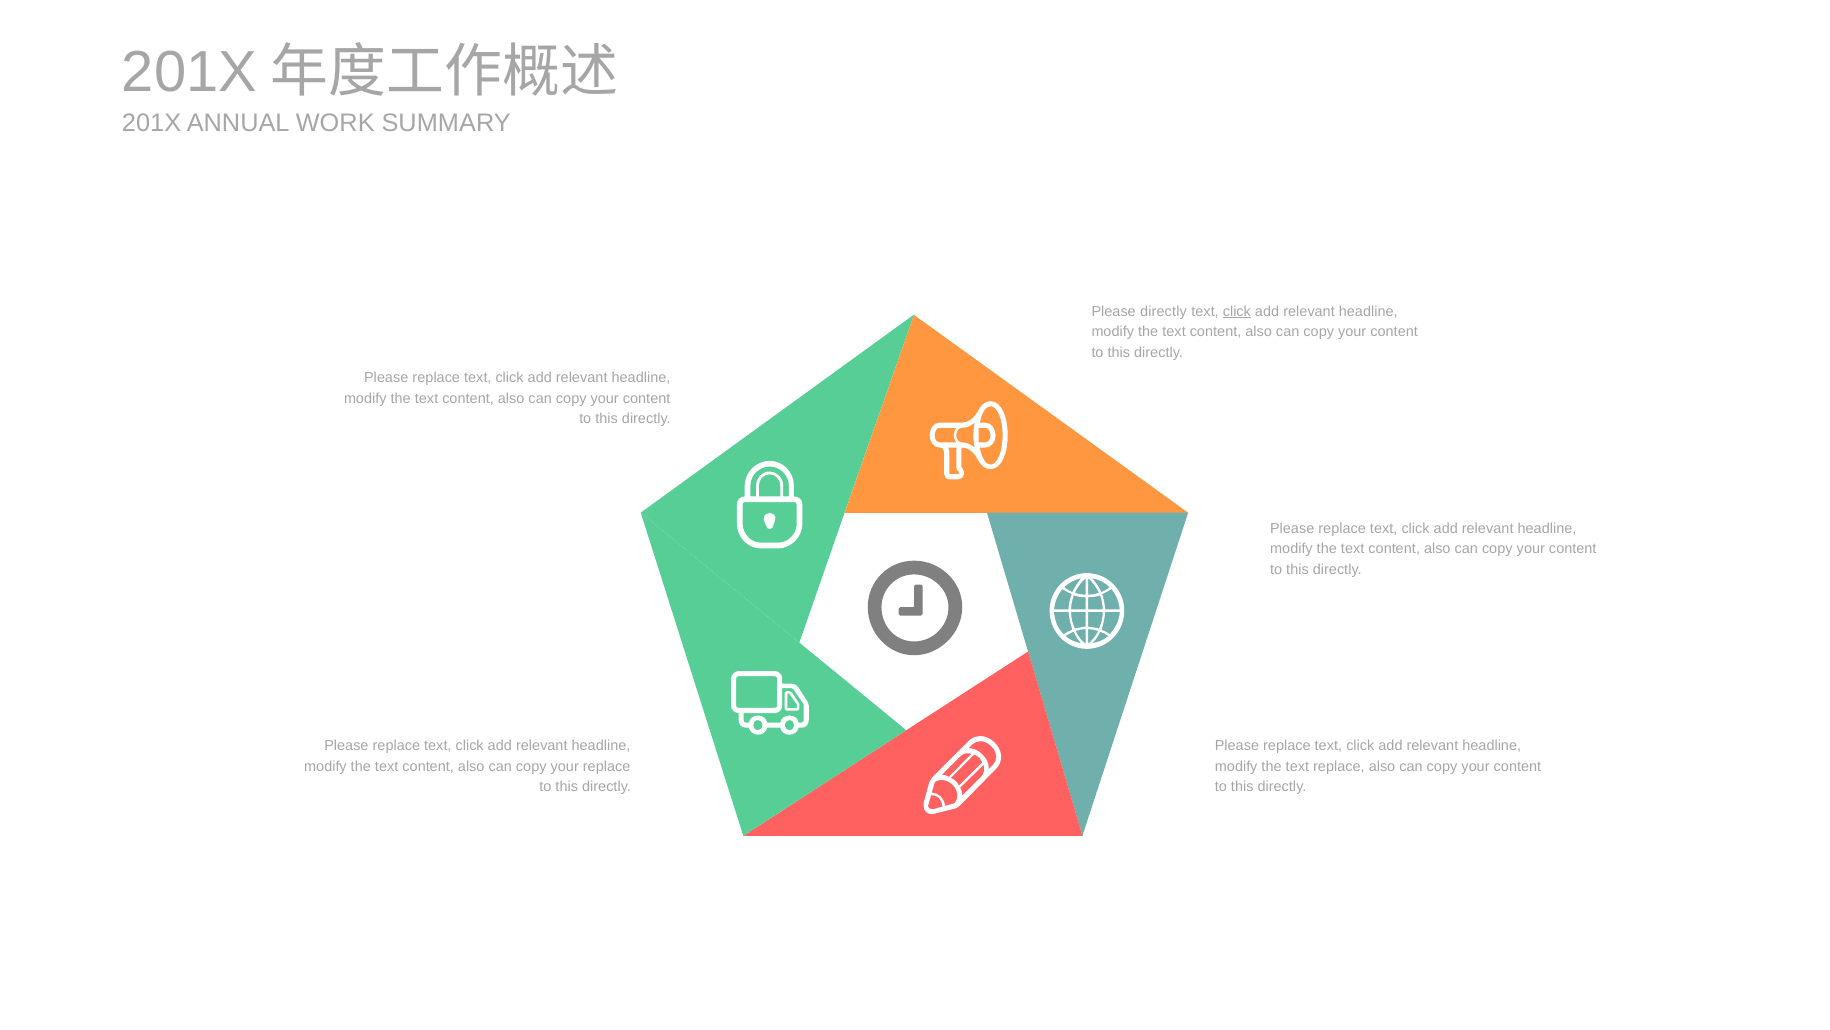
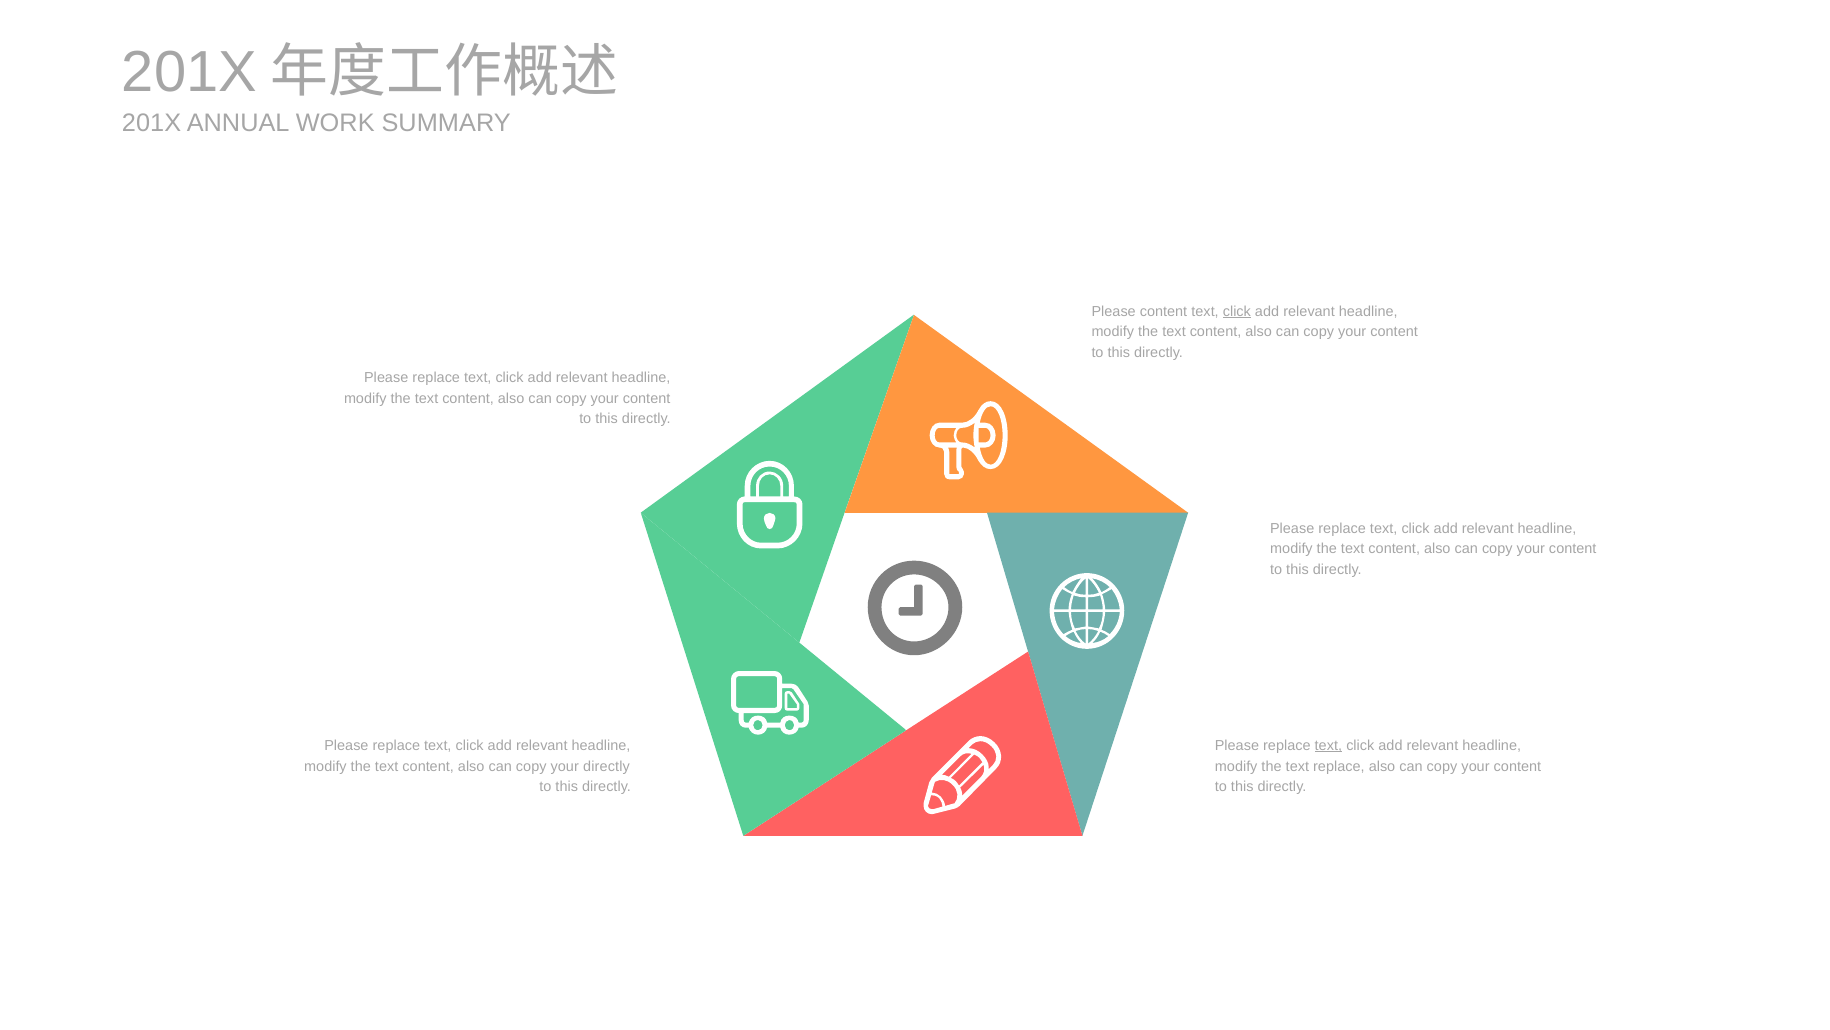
Please directly: directly -> content (1164, 311)
text underline: none -> present (1328, 745)
your replace: replace -> directly (607, 766)
